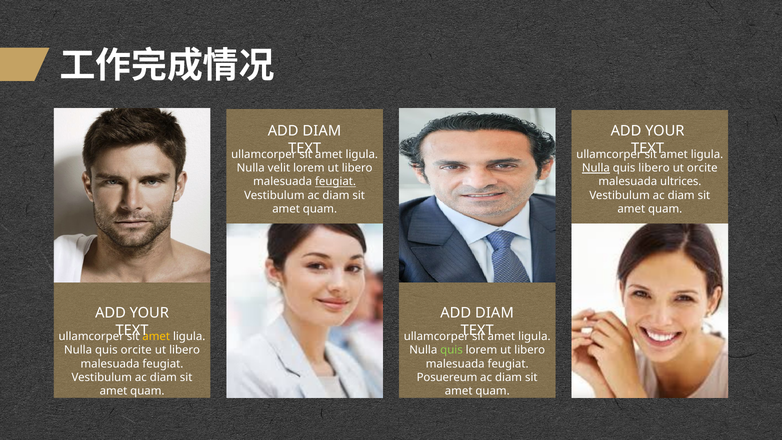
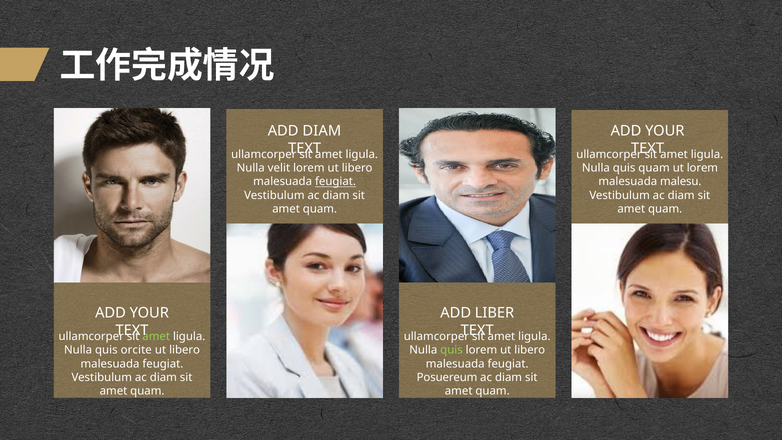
Nulla underline: present -> none (596, 168)
quis libero: libero -> quam (654, 168)
ut orcite: orcite -> lorem (702, 168)
ultrices: ultrices -> malesu (681, 182)
DIAM: DIAM -> LIBER (495, 313)
amet colour: yellow -> light green (156, 336)
